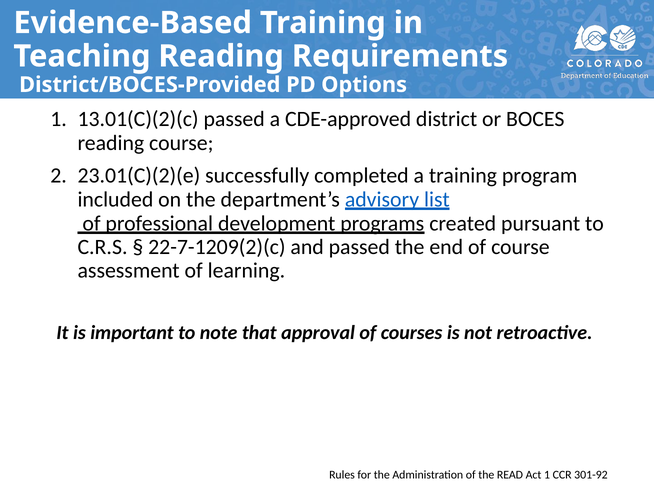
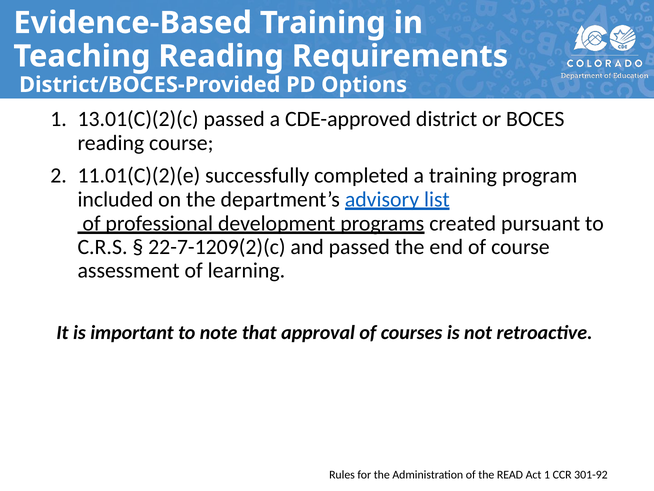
23.01(C)(2)(e: 23.01(C)(2)(e -> 11.01(C)(2)(e (139, 175)
